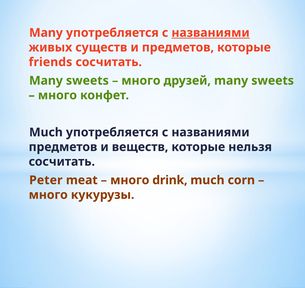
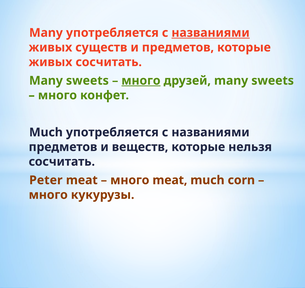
friends: friends -> живых (50, 62)
много underline: none -> present (141, 81)
много drink: drink -> meat (170, 180)
